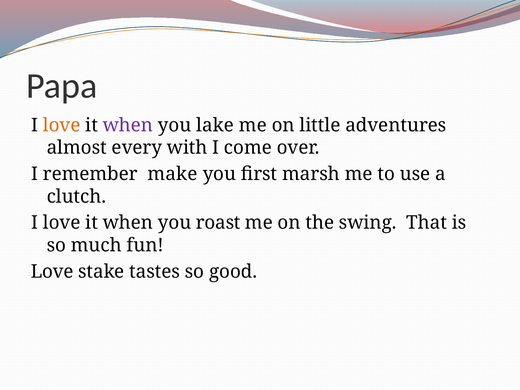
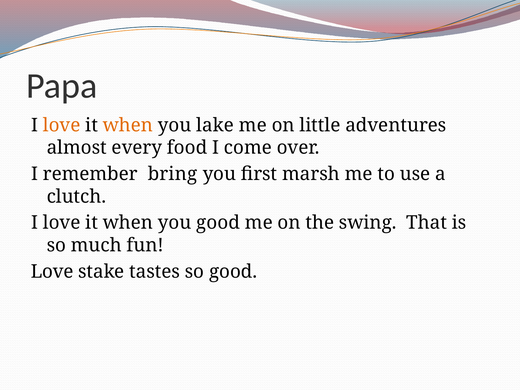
when colour: purple -> orange (128, 125)
with: with -> food (187, 148)
make: make -> bring (173, 174)
you roast: roast -> good (218, 223)
